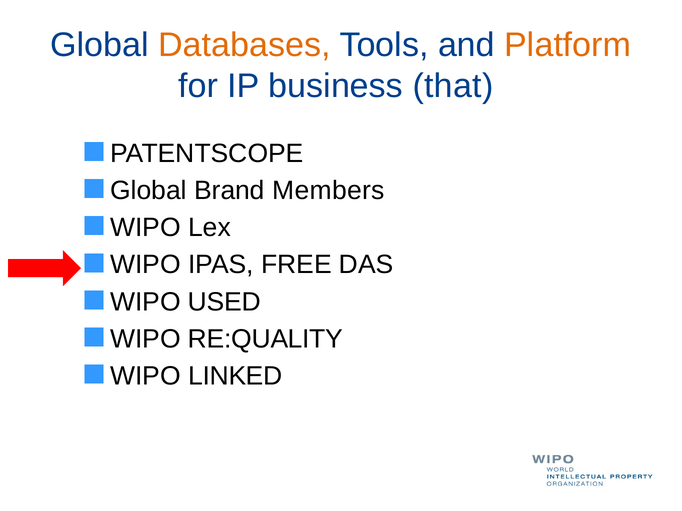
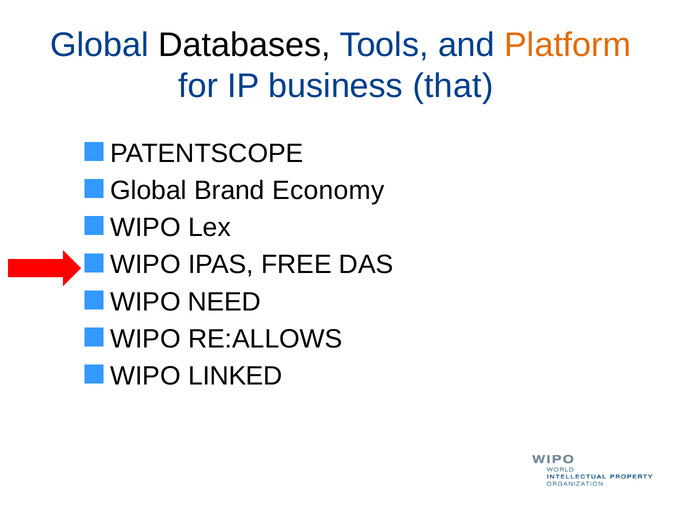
Databases colour: orange -> black (244, 45)
Members: Members -> Economy (329, 191)
USED: USED -> NEED (224, 302)
RE:QUALITY: RE:QUALITY -> RE:ALLOWS (265, 339)
